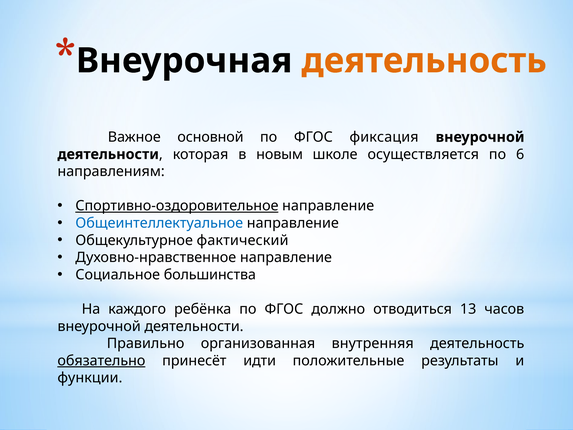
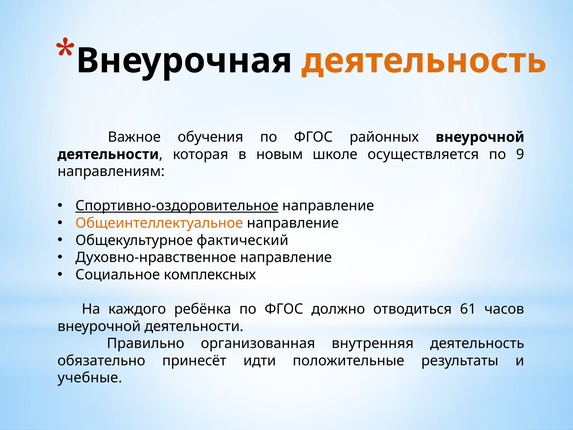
основной: основной -> обучения (210, 137)
фиксация: фиксация -> районных (384, 137)
6: 6 -> 9 (520, 154)
Общеинтеллектуальное colour: blue -> orange (159, 223)
большинства: большинства -> комплексных (210, 275)
13: 13 -> 61 (468, 309)
обязательно underline: present -> none (101, 361)
функции: функции -> учебные (90, 378)
